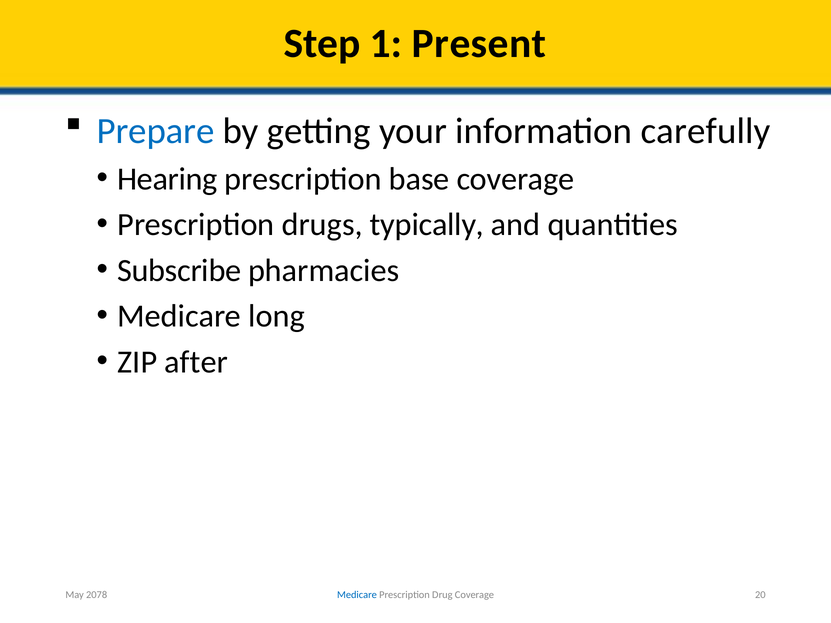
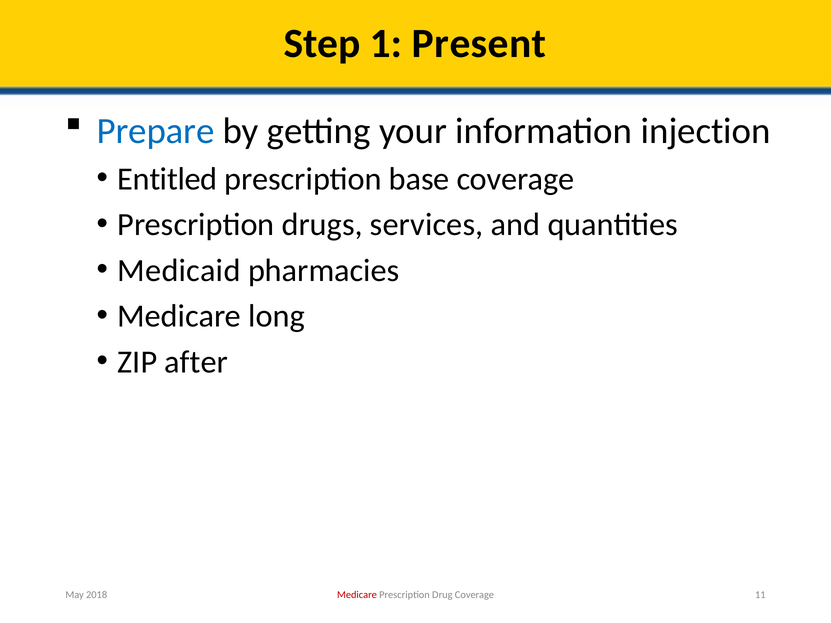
carefully: carefully -> injection (706, 131)
Hearing: Hearing -> Entitled (167, 179)
typically: typically -> services (427, 225)
Subscribe: Subscribe -> Medicaid (179, 271)
Medicare colour: blue -> red (357, 595)
20: 20 -> 11 (760, 595)
2078: 2078 -> 2018 (97, 595)
